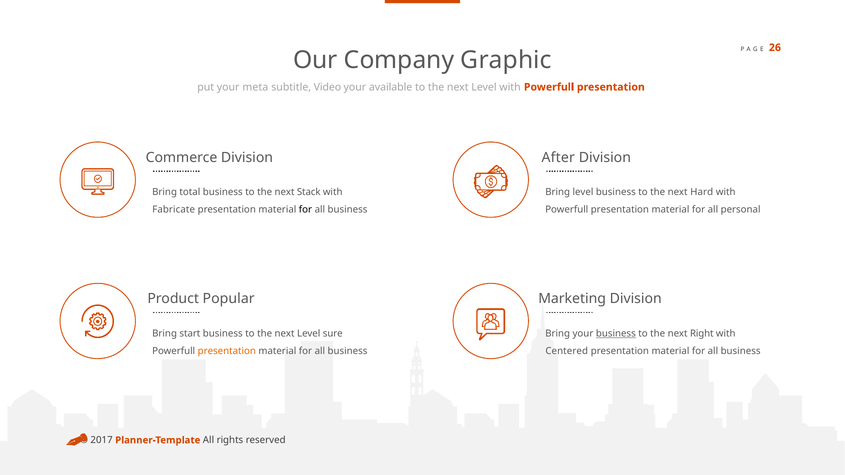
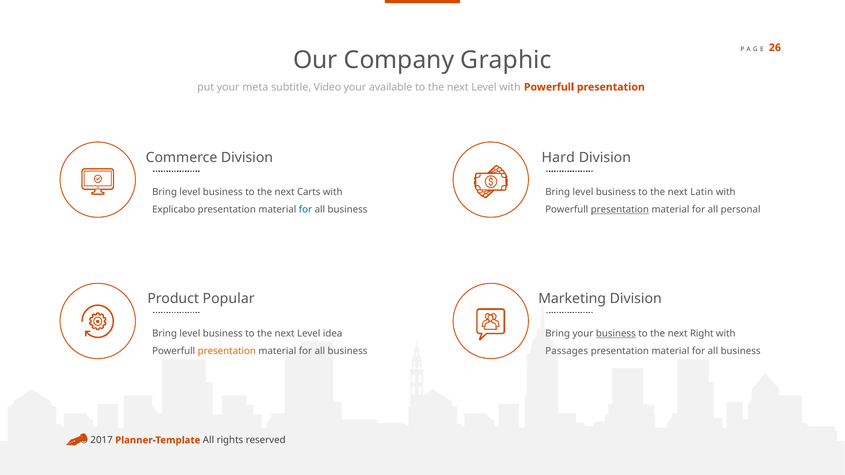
After: After -> Hard (558, 158)
total: total -> level (190, 192)
Stack: Stack -> Carts (309, 192)
Hard: Hard -> Latin (702, 192)
Fabricate: Fabricate -> Explicabo (174, 210)
for colour: black -> blue (305, 210)
presentation underline: none -> present (620, 210)
start: start -> level (190, 334)
sure: sure -> idea (333, 334)
Centered: Centered -> Passages (567, 351)
